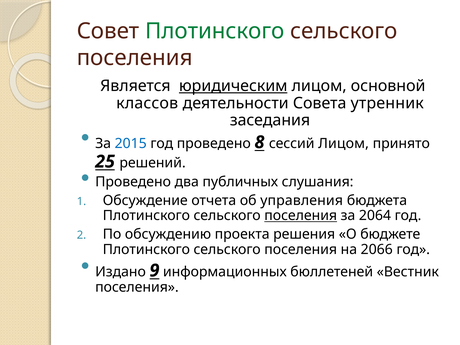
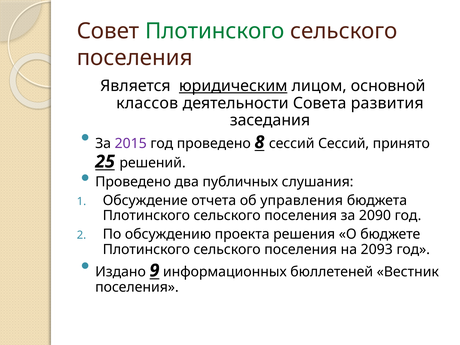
утренник: утренник -> развития (387, 103)
2015 colour: blue -> purple (131, 144)
сессий Лицом: Лицом -> Сессий (344, 144)
поселения underline: present -> none (301, 216)
2064: 2064 -> 2090 (375, 216)
2066: 2066 -> 2093 (377, 249)
